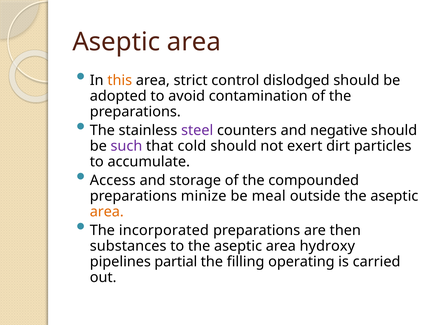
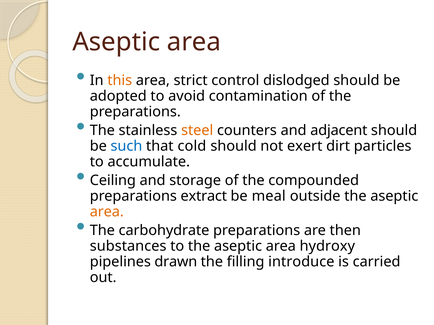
steel colour: purple -> orange (197, 131)
negative: negative -> adjacent (339, 131)
such colour: purple -> blue (126, 146)
Access: Access -> Ceiling (113, 181)
minize: minize -> extract (204, 196)
incorporated: incorporated -> carbohydrate (164, 231)
partial: partial -> drawn (176, 262)
operating: operating -> introduce (301, 262)
